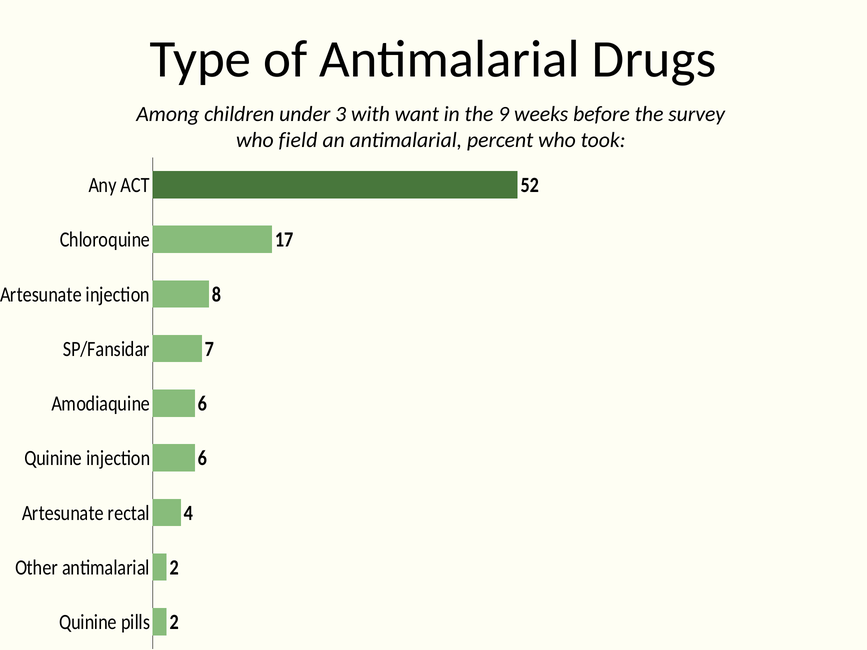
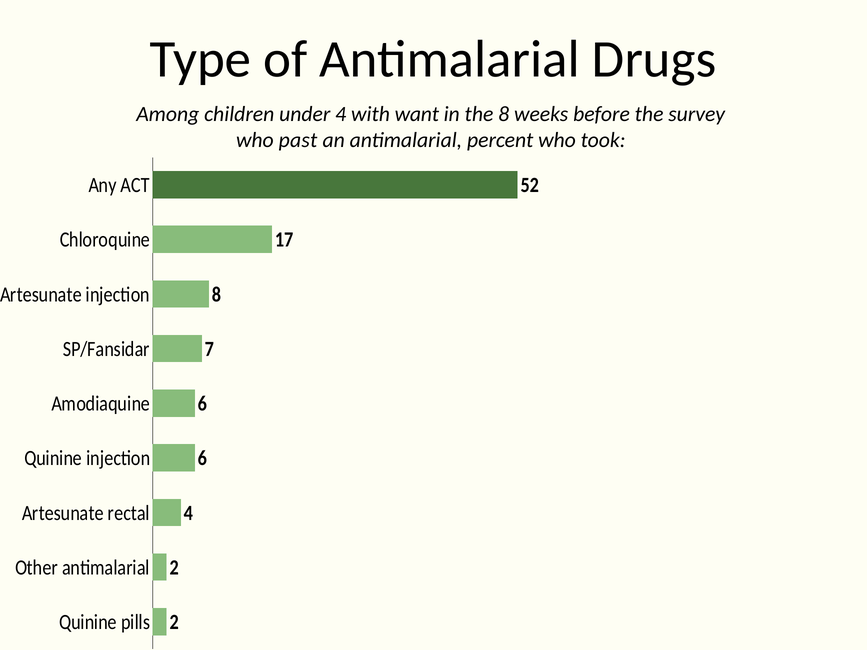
under 3: 3 -> 4 (341, 114)
the 9: 9 -> 8 (504, 114)
field: field -> past (298, 140)
